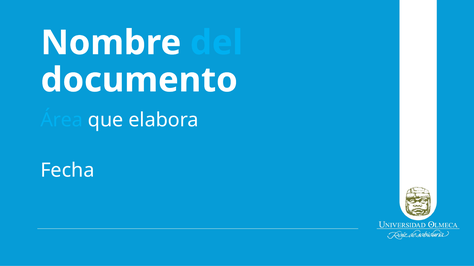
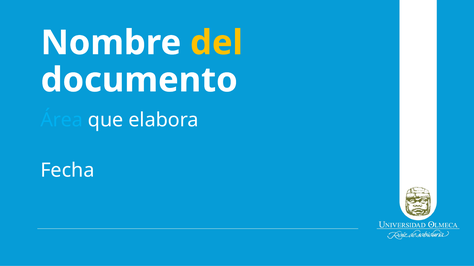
del colour: light blue -> yellow (216, 43)
